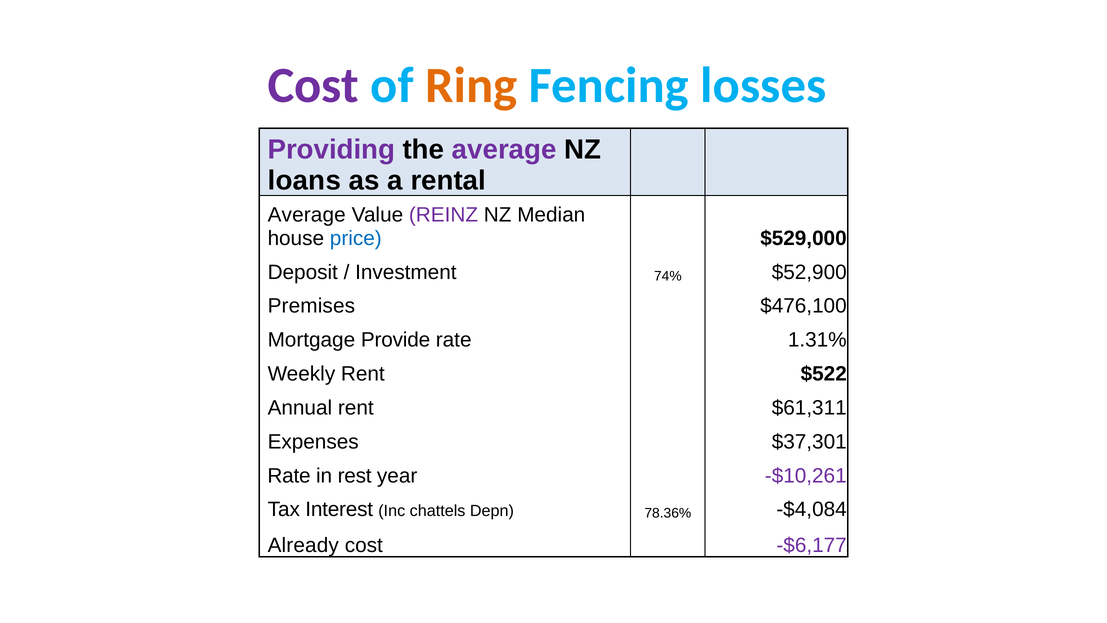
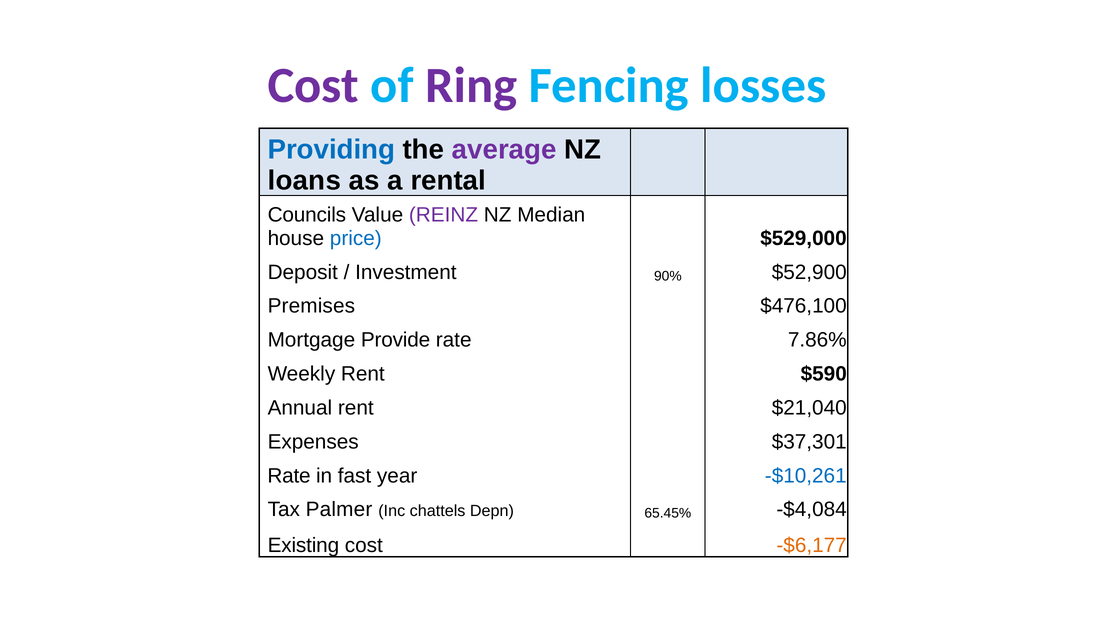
Ring colour: orange -> purple (471, 86)
Providing colour: purple -> blue (331, 150)
Average: Average -> Councils (307, 215)
74%: 74% -> 90% (668, 276)
1.31%: 1.31% -> 7.86% (817, 340)
$522: $522 -> $590 (824, 374)
$61,311: $61,311 -> $21,040 (809, 408)
rest: rest -> fast (355, 475)
-$10,261 colour: purple -> blue (806, 475)
Interest: Interest -> Palmer (339, 509)
78.36%: 78.36% -> 65.45% (668, 513)
Already: Already -> Existing (303, 545)
-$6,177 colour: purple -> orange (812, 545)
